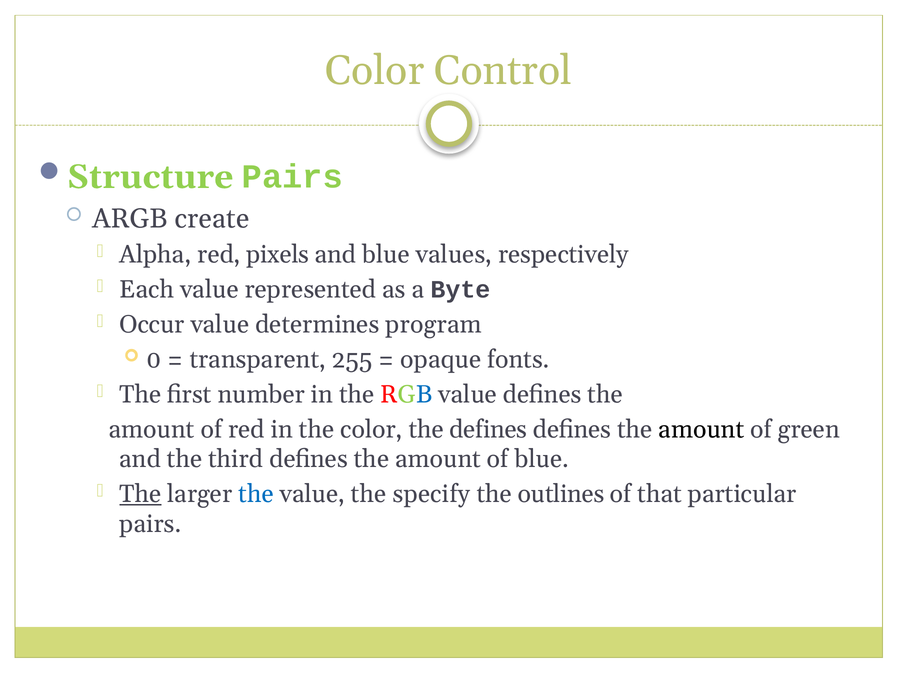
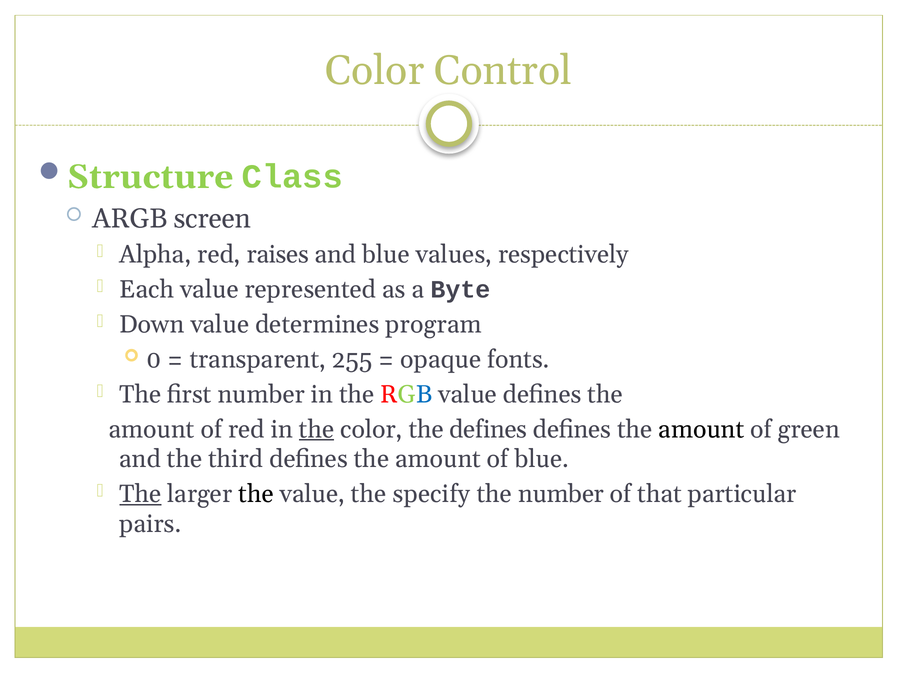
Structure Pairs: Pairs -> Class (292, 177)
create: create -> screen (212, 219)
pixels: pixels -> raises (278, 255)
Occur: Occur -> Down (152, 325)
the underline: none -> present (317, 430)
the colour: blue -> black (256, 494)
the outlines: outlines -> number (561, 494)
